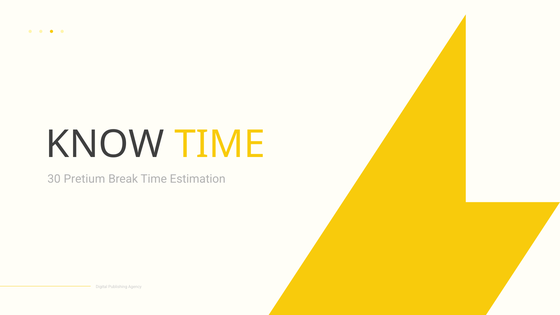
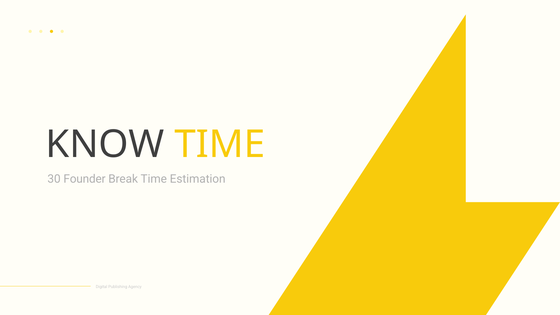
Pretium: Pretium -> Founder (85, 179)
